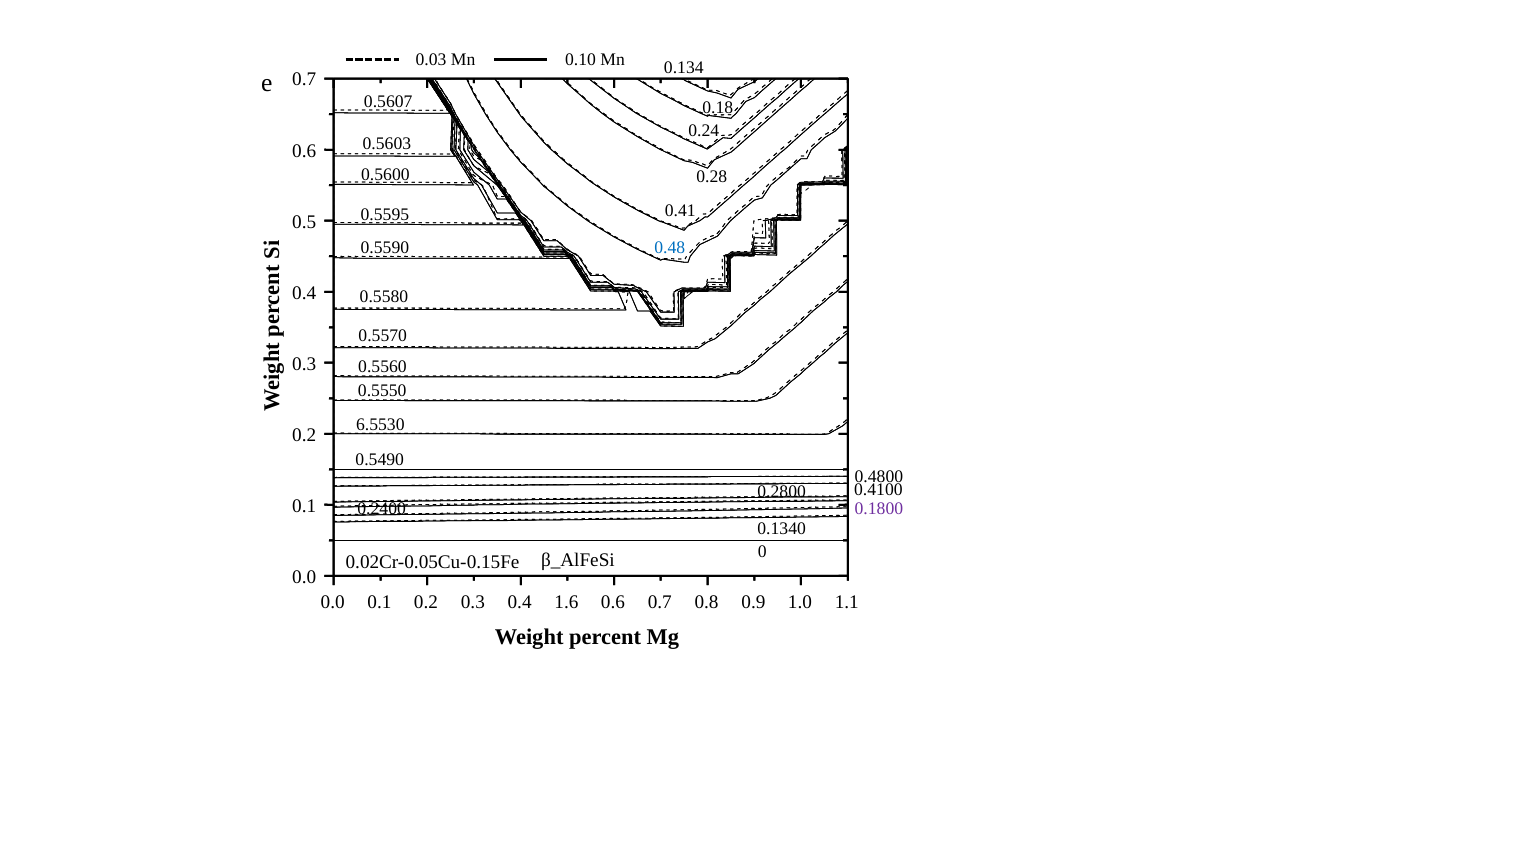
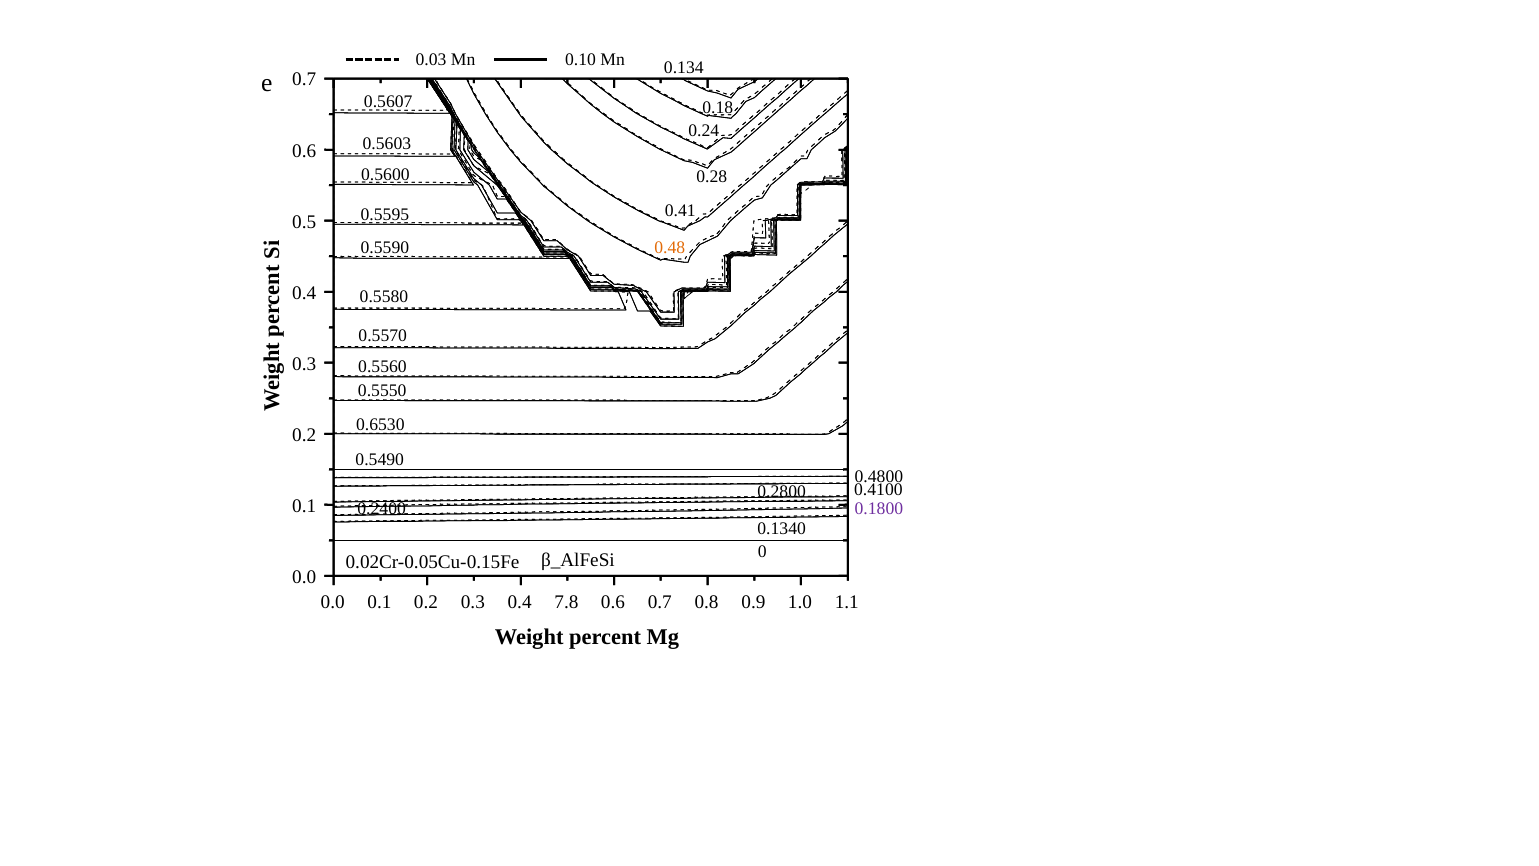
0.48 colour: blue -> orange (670, 247)
6.5530: 6.5530 -> 0.6530 (380, 424)
1.6: 1.6 -> 7.8 (566, 601)
